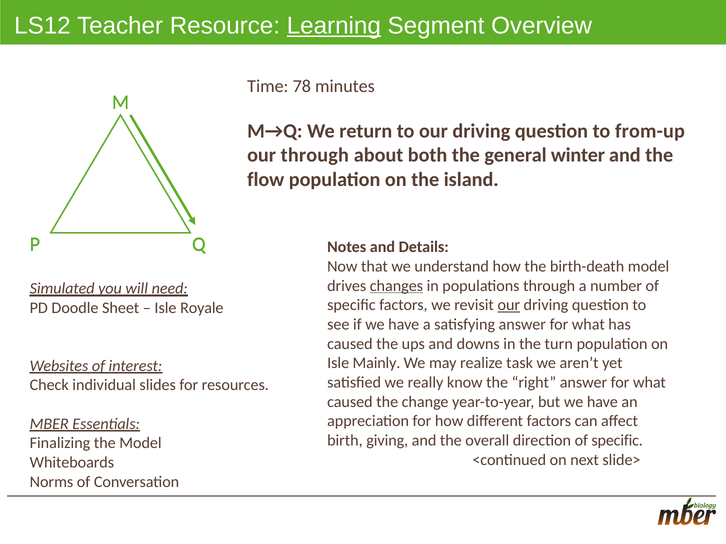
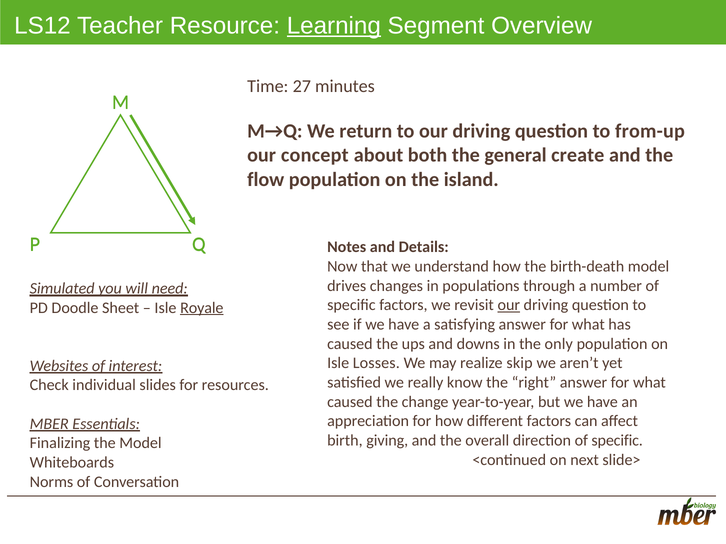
78: 78 -> 27 (302, 87)
our through: through -> concept (315, 155)
winter: winter -> create (578, 155)
changes underline: present -> none (396, 286)
Royale underline: none -> present (202, 308)
turn: turn -> only (559, 344)
Mainly: Mainly -> Losses (376, 363)
task: task -> skip (520, 363)
